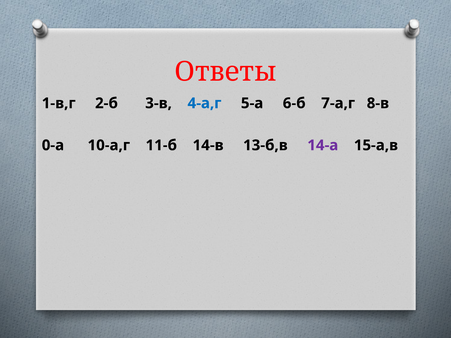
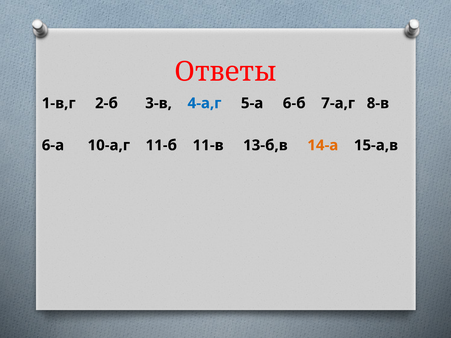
0-а: 0-а -> 6-а (53, 145)
14-в: 14-в -> 11-в (208, 145)
14-а colour: purple -> orange (323, 145)
